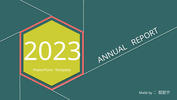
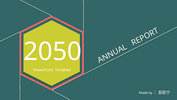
2023: 2023 -> 2050 (53, 51)
